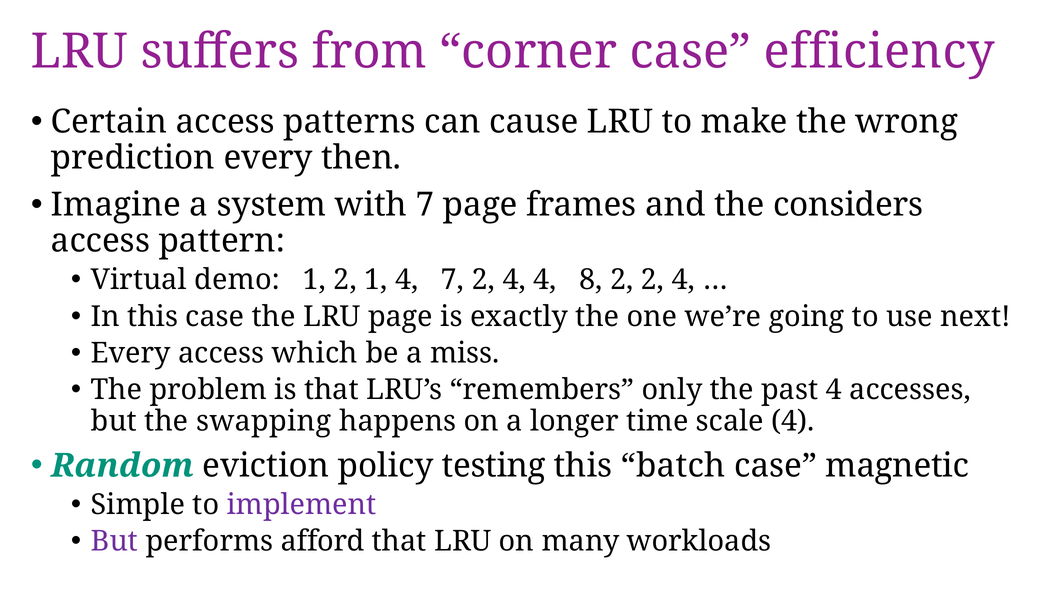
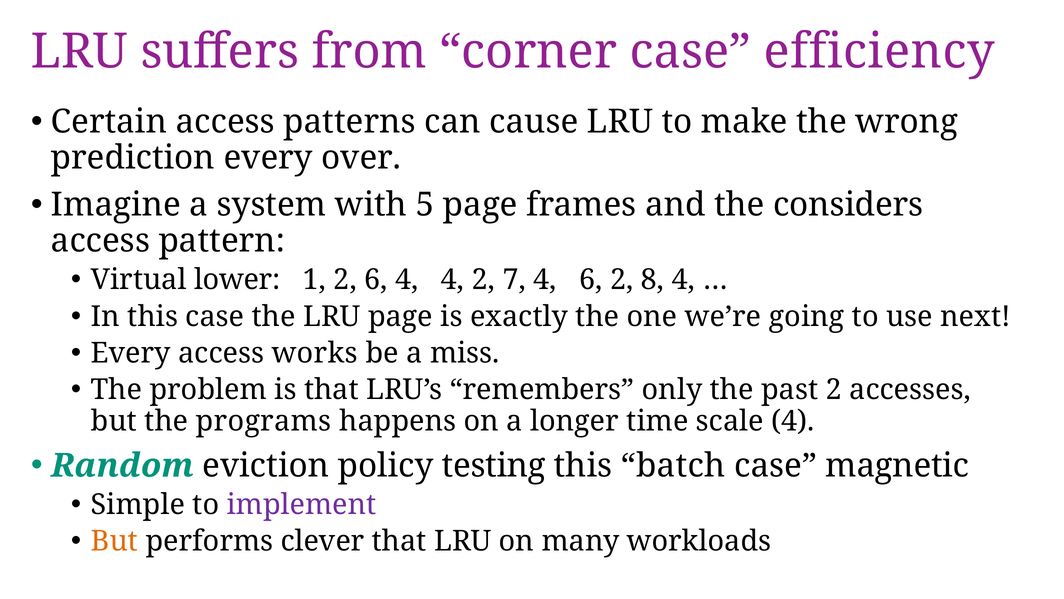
then: then -> over (361, 158)
with 7: 7 -> 5 (425, 205)
demo: demo -> lower (237, 280)
2 1: 1 -> 6 (376, 280)
4 7: 7 -> 4 (453, 280)
4: 4 -> 7 (514, 280)
4 8: 8 -> 6 (591, 280)
2 2: 2 -> 8 (653, 280)
which: which -> works (315, 353)
past 4: 4 -> 2 (834, 390)
swapping: swapping -> programs (264, 421)
But colour: purple -> orange (114, 541)
afford: afford -> clever (323, 541)
